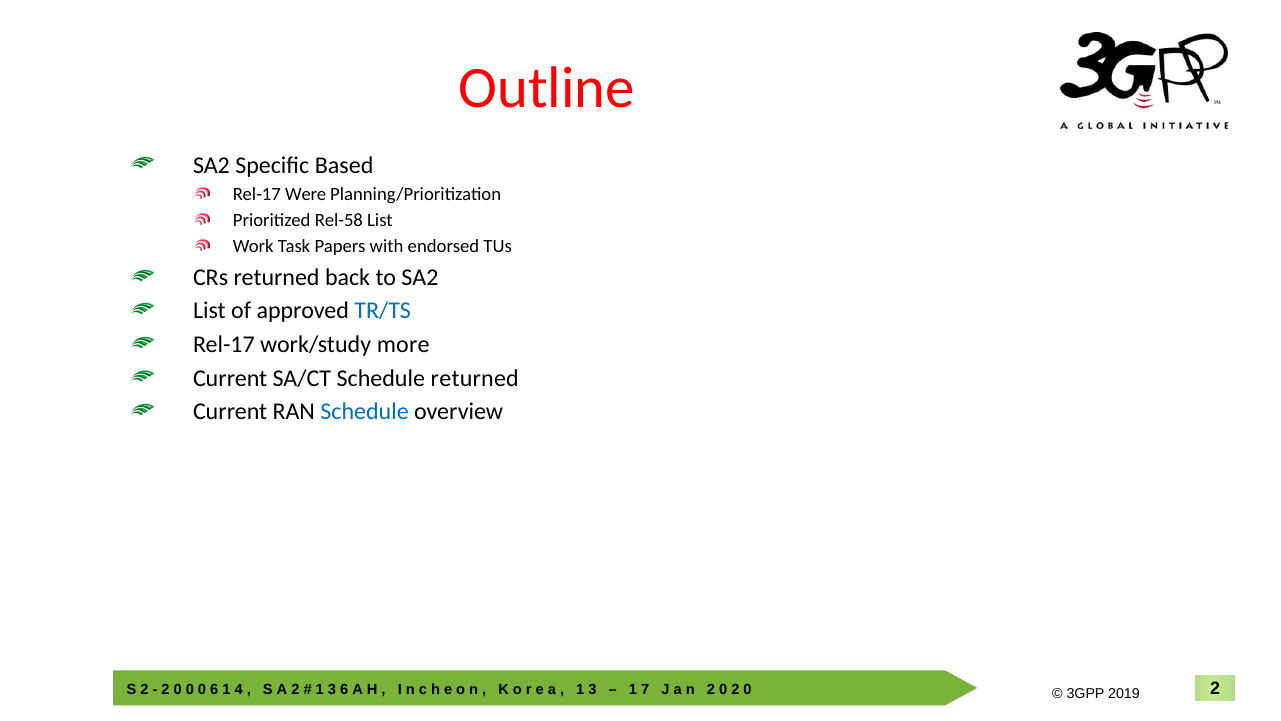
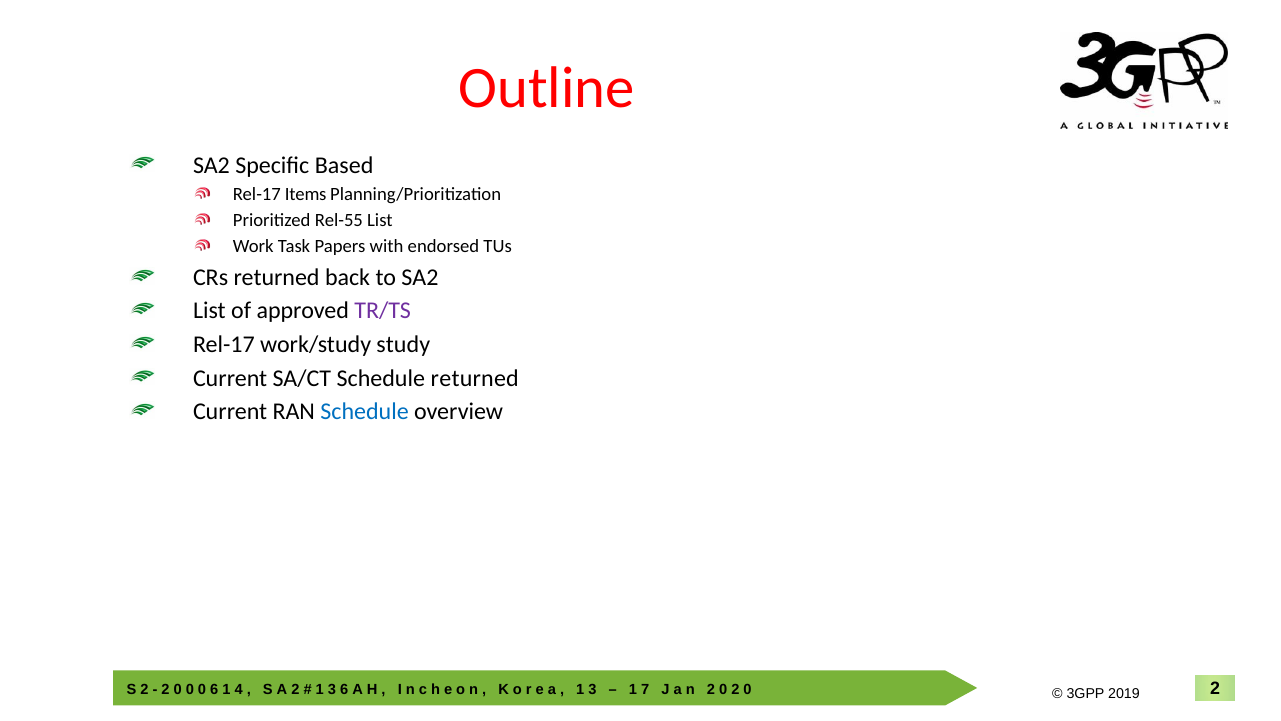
Were: Were -> Items (306, 194)
Rel-58: Rel-58 -> Rel-55 (339, 220)
TR/TS colour: blue -> purple (383, 311)
more: more -> study (403, 344)
